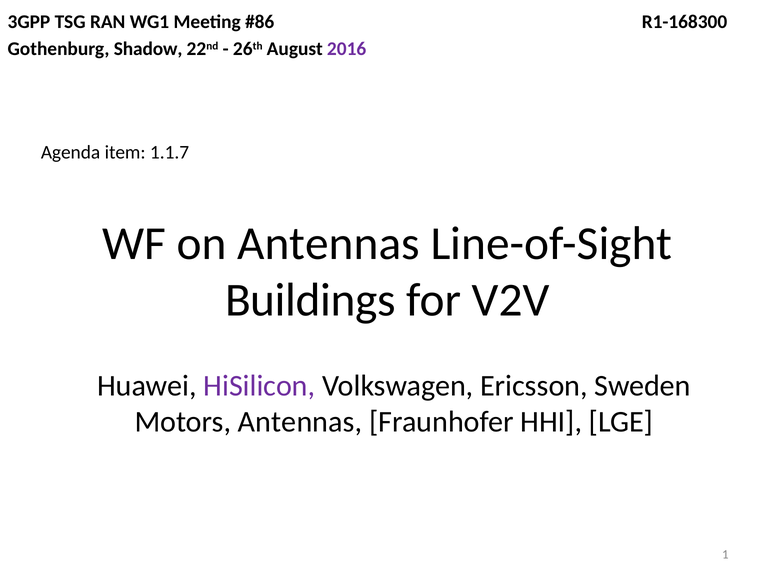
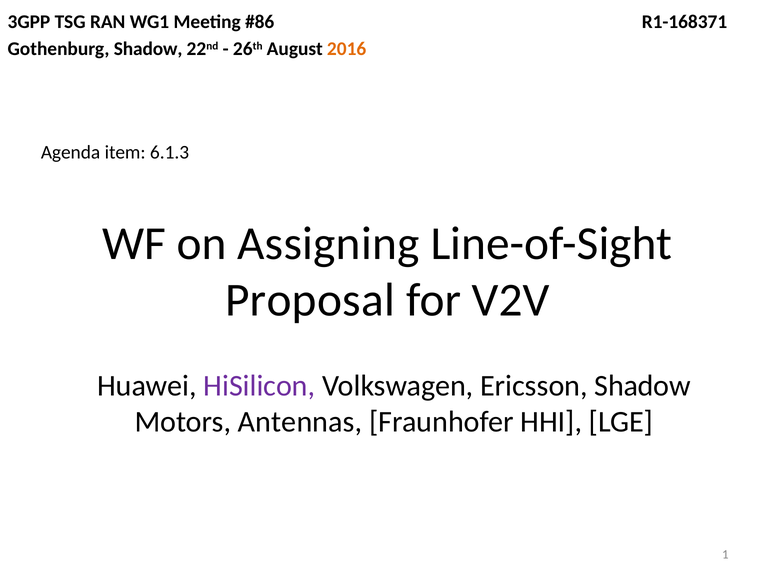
R1-168300: R1-168300 -> R1-168371 (684, 22)
2016 colour: purple -> orange (347, 49)
1.1.7: 1.1.7 -> 6.1.3 (170, 152)
on Antennas: Antennas -> Assigning (328, 244)
Buildings: Buildings -> Proposal (310, 300)
Ericsson Sweden: Sweden -> Shadow (643, 386)
